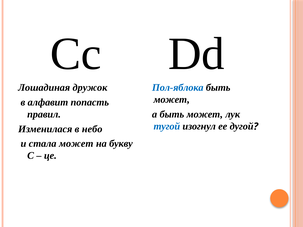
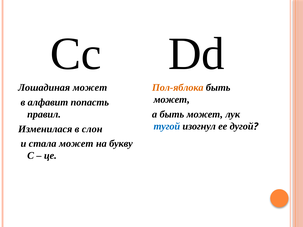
Лошадиная дружок: дружок -> может (90, 88)
Пол-яблока colour: blue -> orange (178, 88)
небо: небо -> слон (92, 129)
